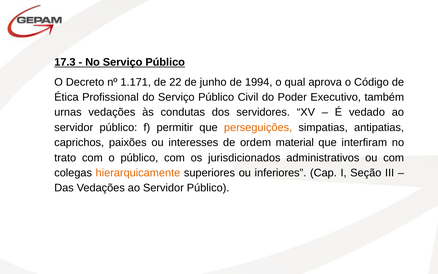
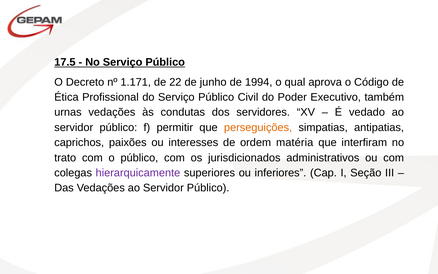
17.3: 17.3 -> 17.5 (65, 62)
material: material -> matéria (295, 142)
hierarquicamente colour: orange -> purple (138, 173)
